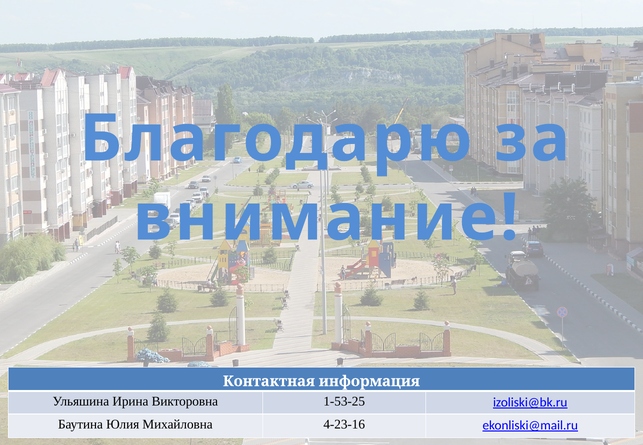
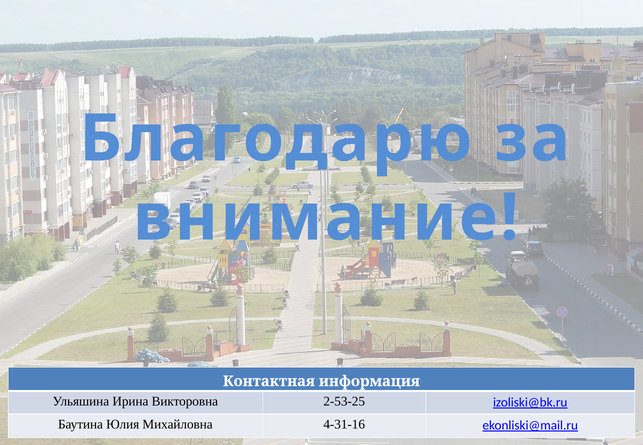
1-53-25: 1-53-25 -> 2-53-25 (344, 402)
4-23-16: 4-23-16 -> 4-31-16 (344, 425)
